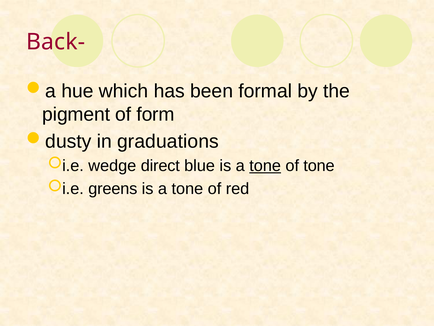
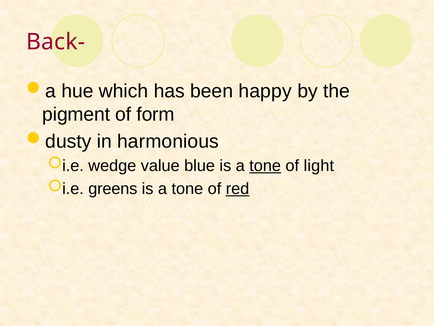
formal: formal -> happy (265, 91)
graduations: graduations -> harmonious (168, 141)
direct: direct -> value (160, 166)
of tone: tone -> light (319, 166)
red underline: none -> present (238, 188)
